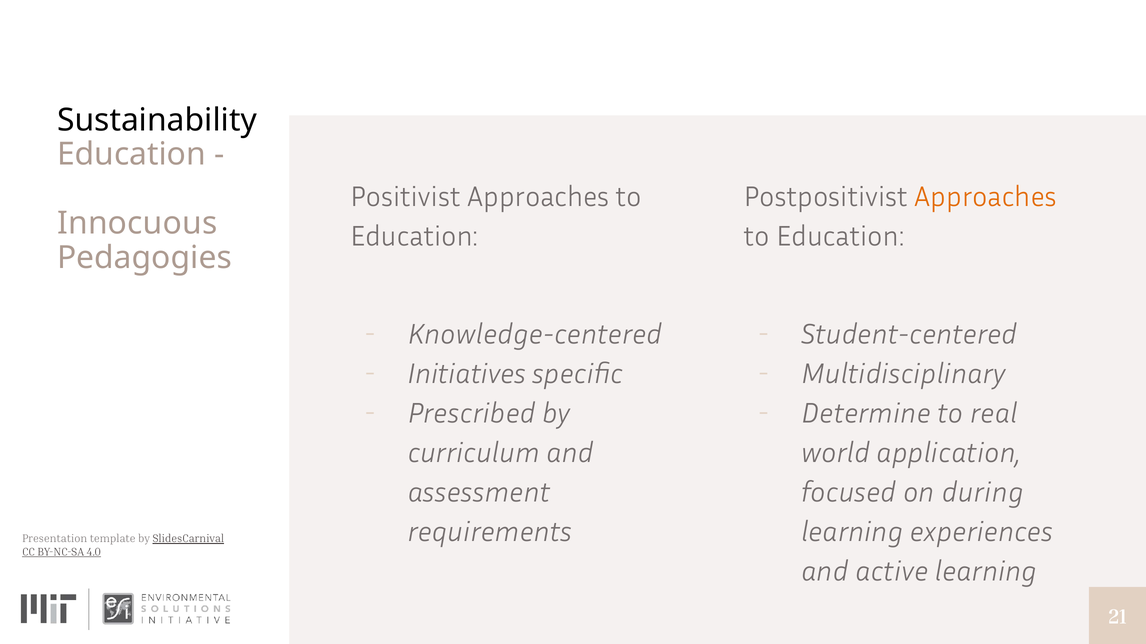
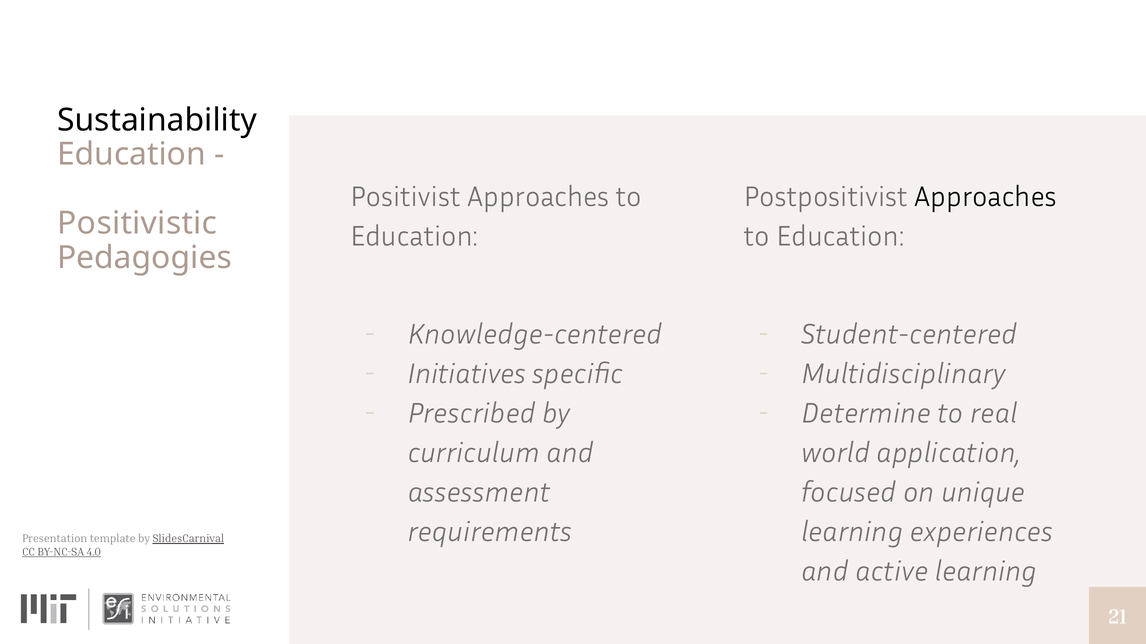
Approaches colour: orange -> black (986, 197)
Innocuous: Innocuous -> Positivistic (137, 223)
during: during -> unique (983, 493)
